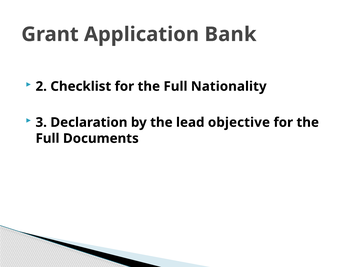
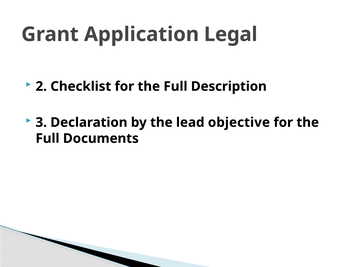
Bank: Bank -> Legal (231, 34)
Nationality: Nationality -> Description (229, 86)
